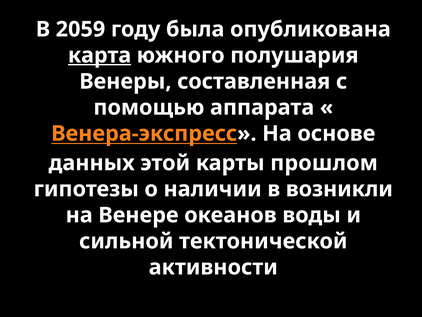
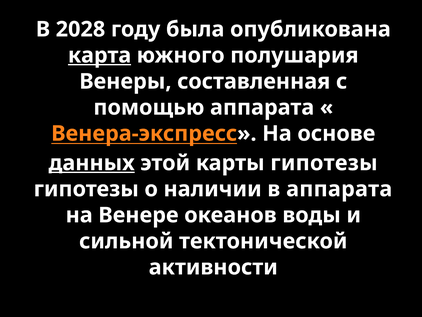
2059: 2059 -> 2028 (80, 29)
данных underline: none -> present (92, 163)
карты прошлом: прошлом -> гипотезы (324, 163)
в возникли: возникли -> аппарата (339, 189)
